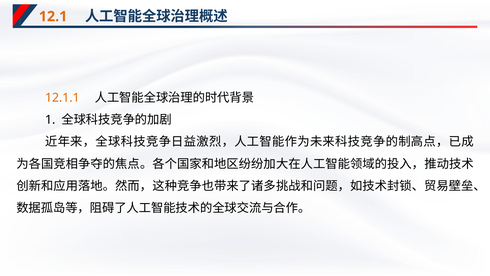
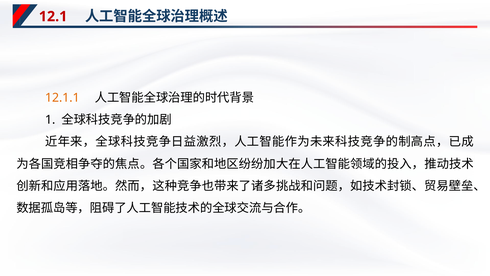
12.1 colour: orange -> red (53, 16)
